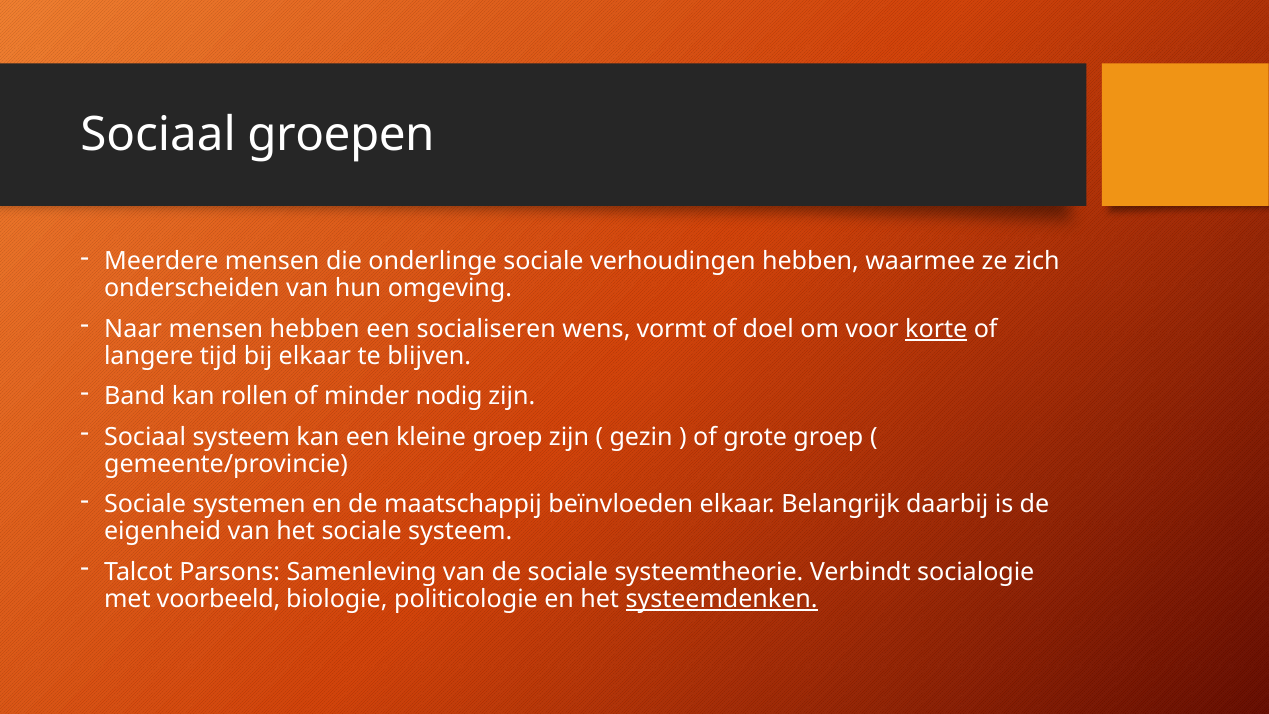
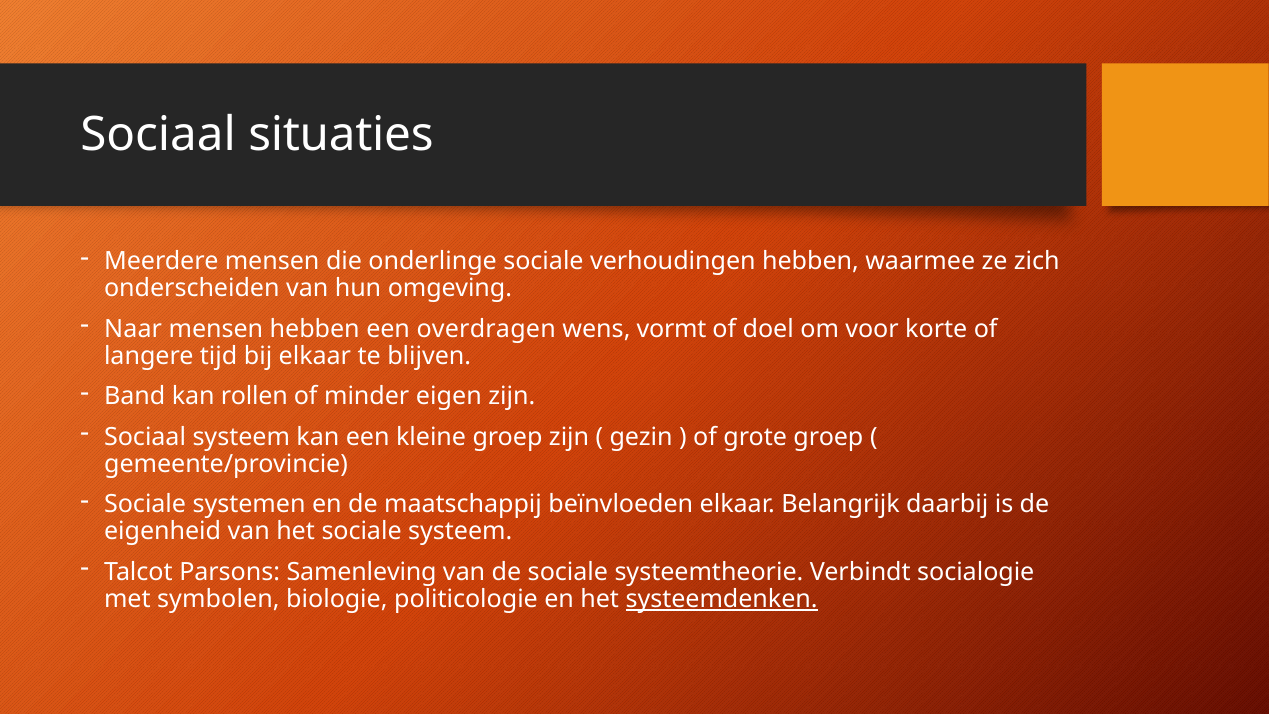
groepen: groepen -> situaties (341, 134)
socialiseren: socialiseren -> overdragen (486, 329)
korte underline: present -> none (936, 329)
nodig: nodig -> eigen (449, 396)
voorbeeld: voorbeeld -> symbolen (218, 599)
